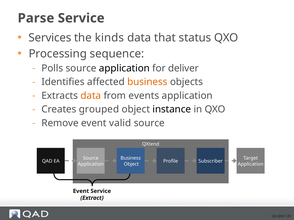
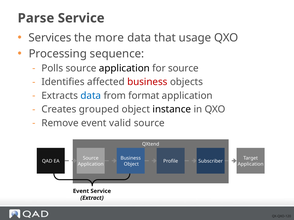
kinds: kinds -> more (109, 38)
status: status -> usage (195, 38)
for deliver: deliver -> source (183, 68)
business colour: orange -> red (147, 82)
data colour: orange -> blue (91, 96)
events: events -> format (144, 96)
